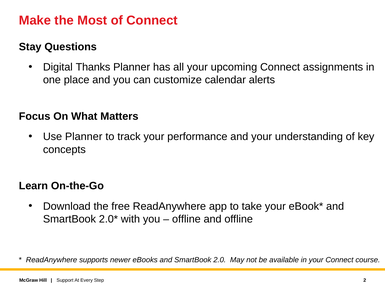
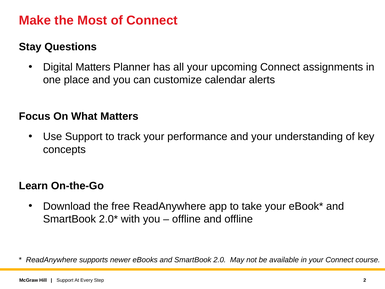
Digital Thanks: Thanks -> Matters (93, 67)
Use Planner: Planner -> Support (84, 137)
